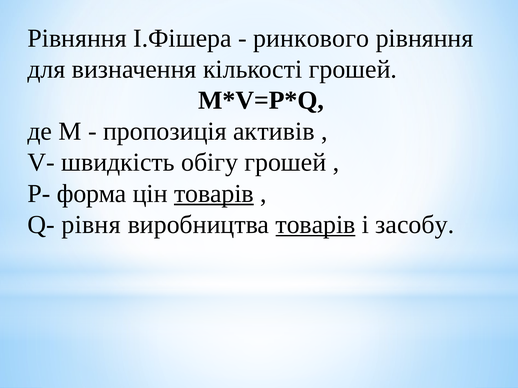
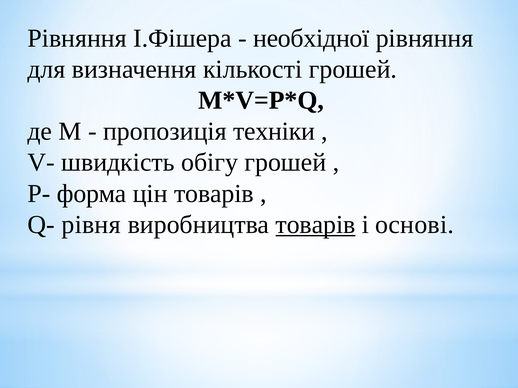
ринкового: ринкового -> необхідної (311, 38)
активів: активів -> техніки (274, 132)
товарів underline: present -> none (214, 194)
засобу: засобу -> основі (415, 225)
